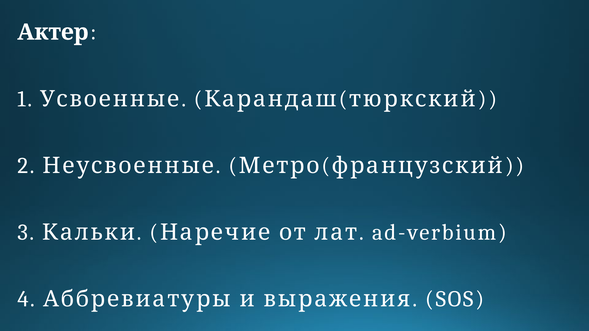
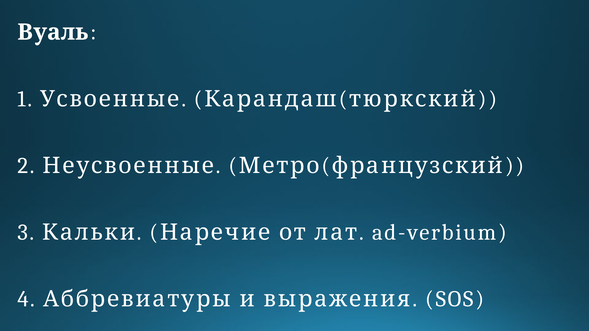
Актер: Актер -> Вуаль (53, 32)
